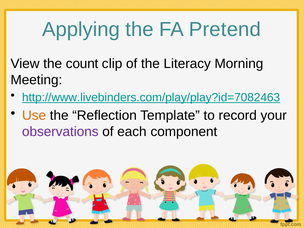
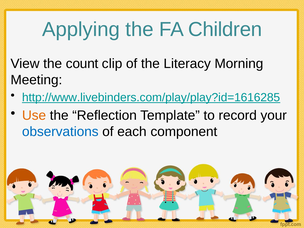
Pretend: Pretend -> Children (225, 30)
http://www.livebinders.com/play/play?id=7082463: http://www.livebinders.com/play/play?id=7082463 -> http://www.livebinders.com/play/play?id=1616285 (151, 97)
observations colour: purple -> blue (60, 132)
